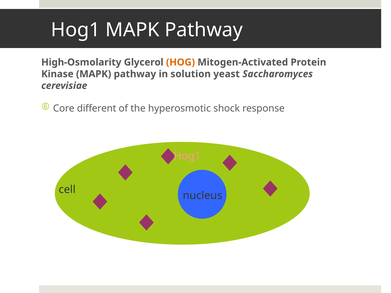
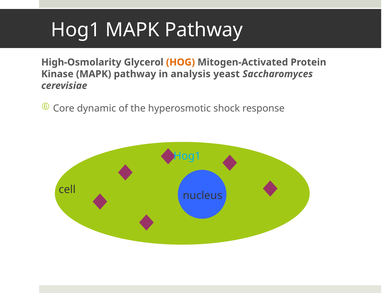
solution: solution -> analysis (191, 74)
different: different -> dynamic (97, 108)
Hog1 colour: pink -> light blue (187, 156)
